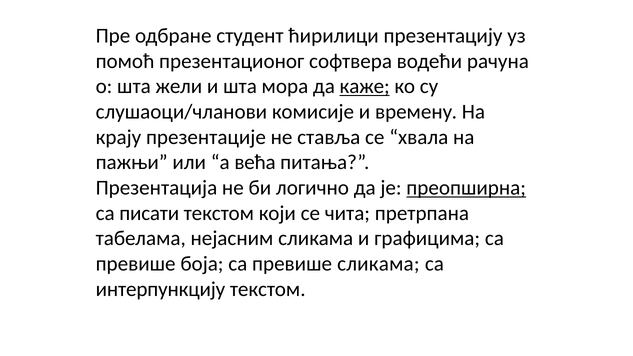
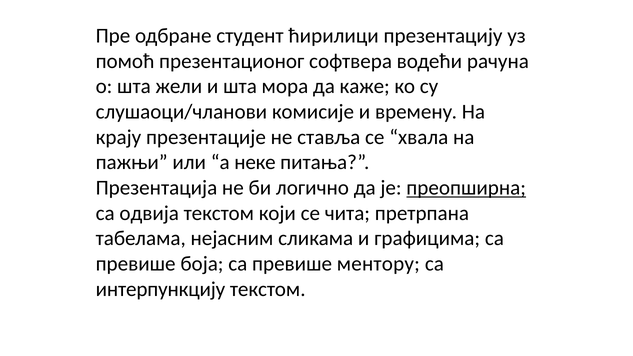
каже underline: present -> none (365, 87)
већа: већа -> неке (255, 163)
писати: писати -> одвија (149, 213)
превише сликама: сликама -> ментору (378, 264)
